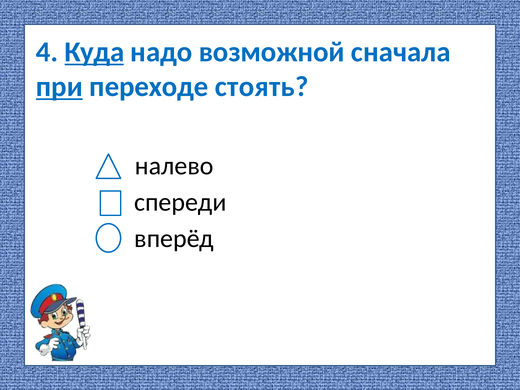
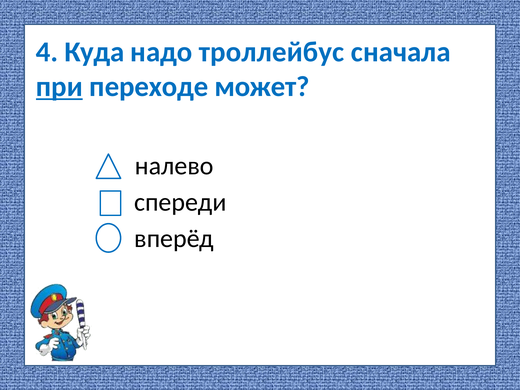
Куда underline: present -> none (94, 52)
возможной: возможной -> троллейбус (272, 52)
стоять: стоять -> может (262, 87)
